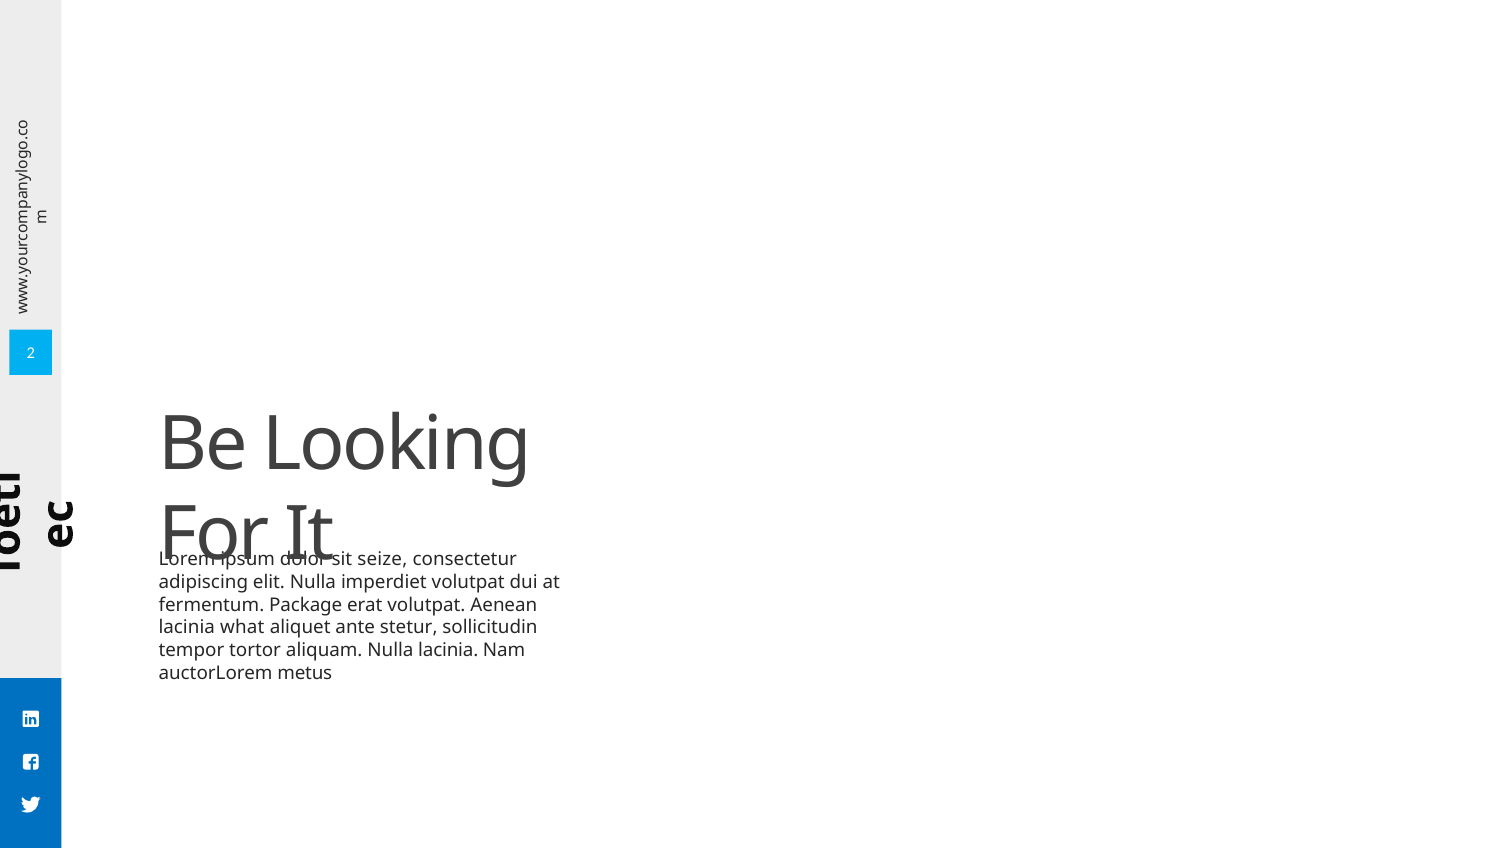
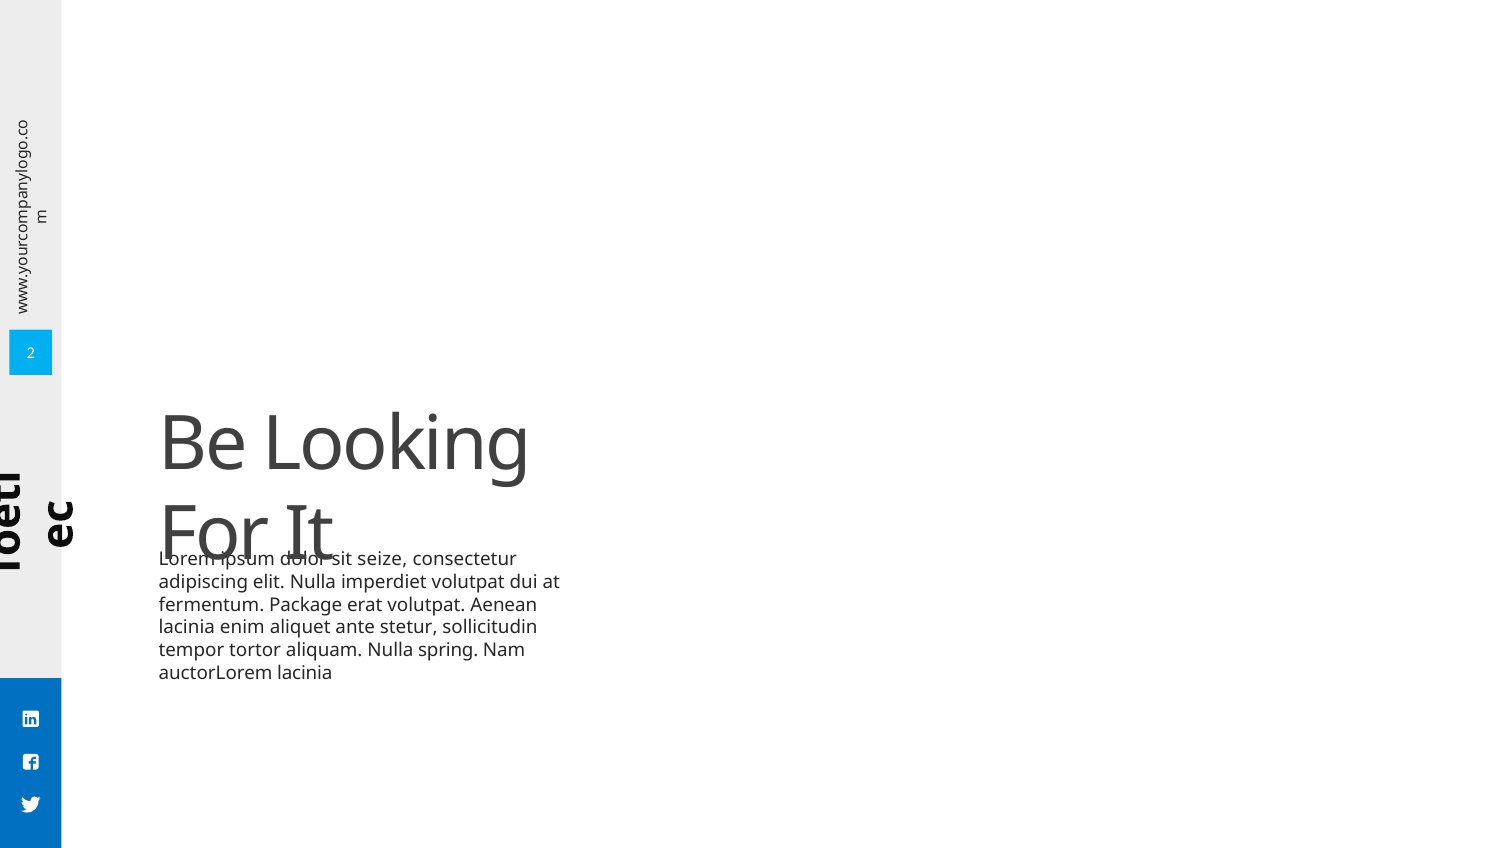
what: what -> enim (242, 627)
Nulla lacinia: lacinia -> spring (448, 650)
auctorLorem metus: metus -> lacinia (305, 673)
